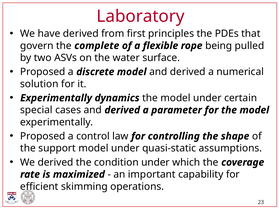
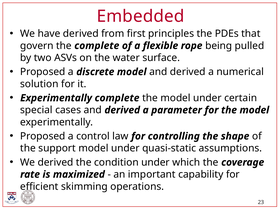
Laboratory: Laboratory -> Embedded (141, 16)
Experimentally dynamics: dynamics -> complete (117, 98)
